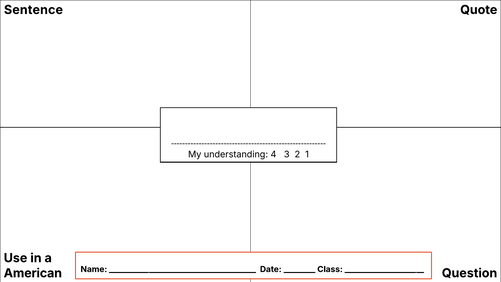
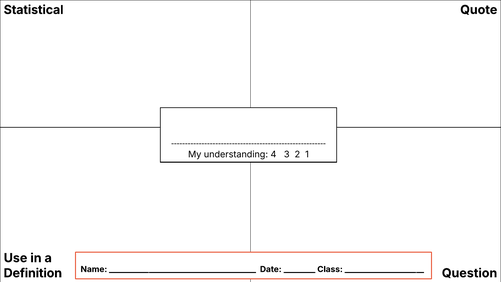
Sentence: Sentence -> Statistical (34, 10)
American: American -> Definition (33, 273)
